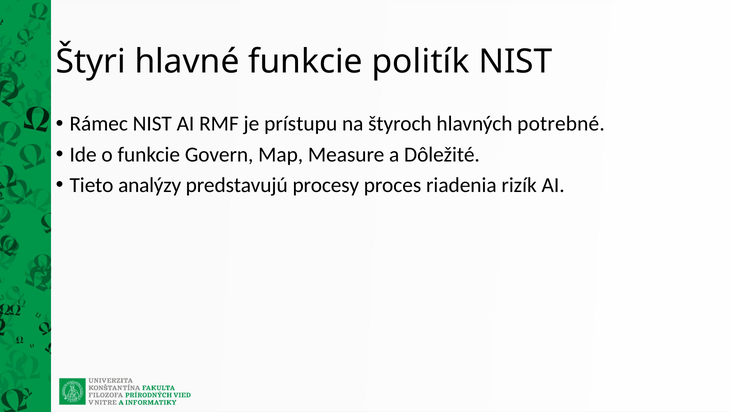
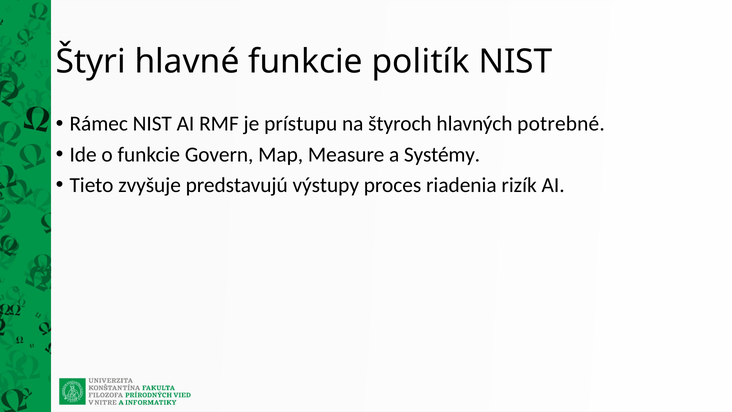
Dôležité: Dôležité -> Systémy (442, 154)
analýzy: analýzy -> zvyšuje (150, 185)
procesy: procesy -> výstupy (326, 185)
